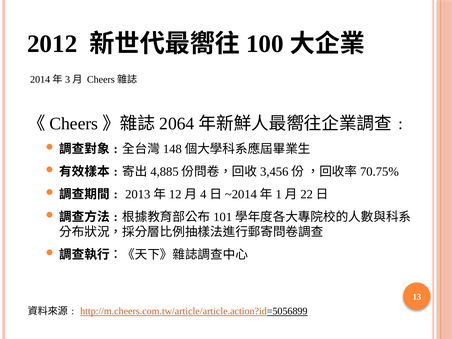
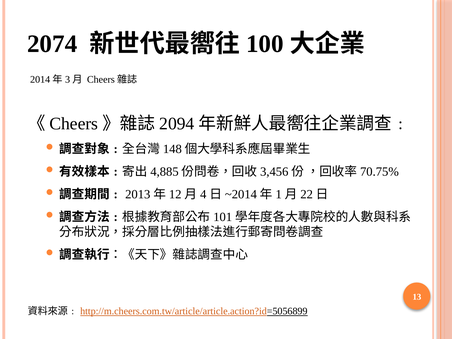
2012: 2012 -> 2074 (52, 44)
2064: 2064 -> 2094 (177, 124)
